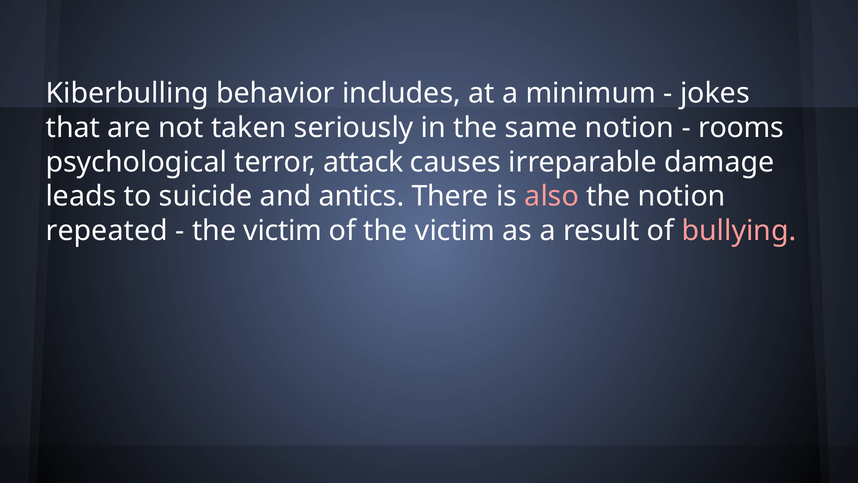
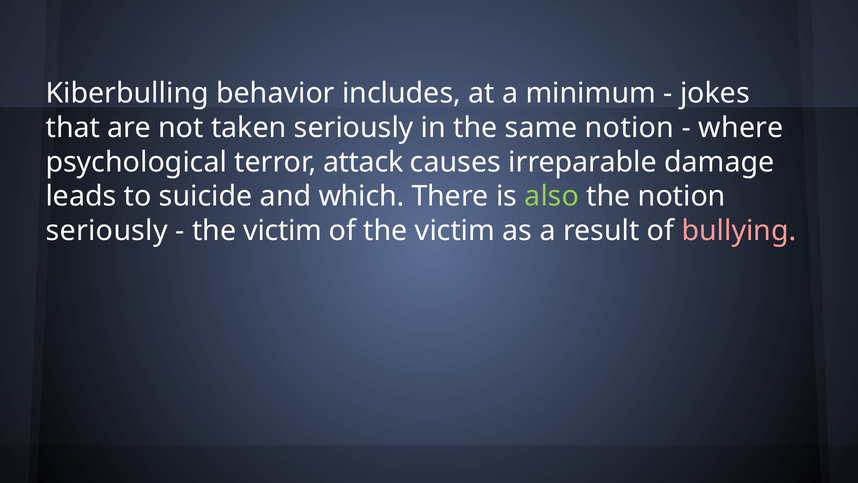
rooms: rooms -> where (741, 128)
antics: antics -> which (361, 196)
also colour: pink -> light green (552, 196)
repeated: repeated -> seriously (107, 231)
